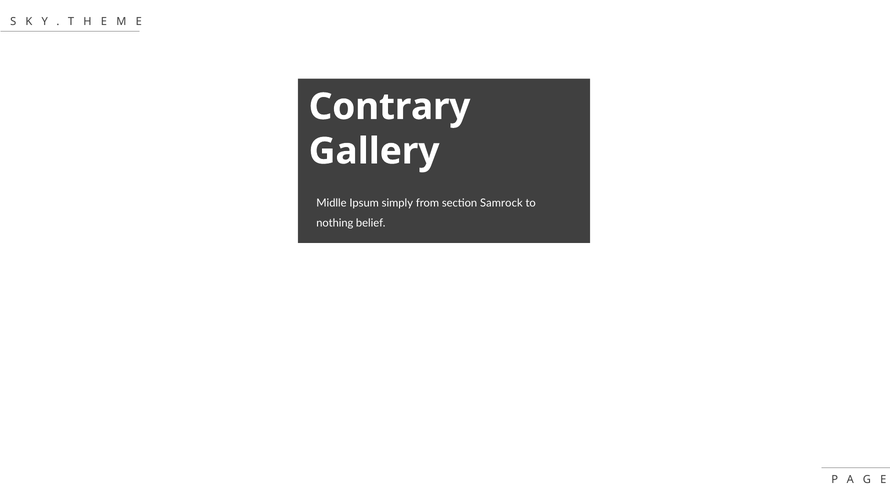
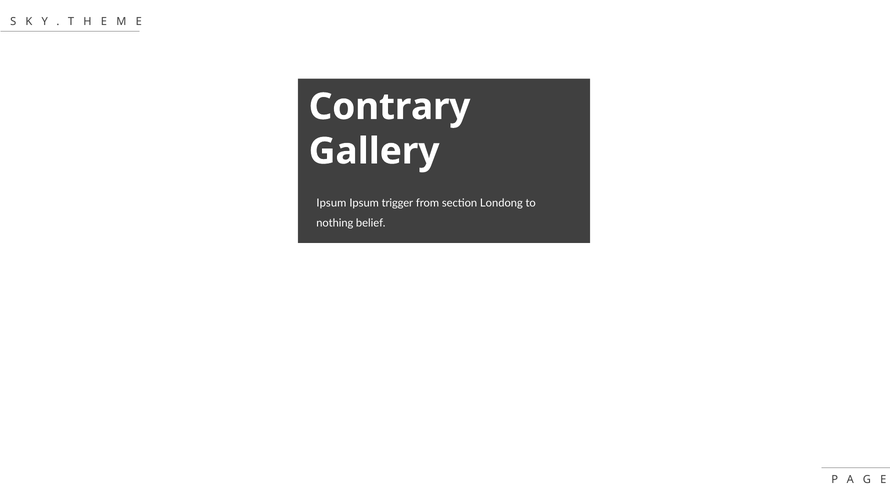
Midlle: Midlle -> Ipsum (331, 203)
simply: simply -> trigger (397, 203)
Samrock: Samrock -> Londong (501, 203)
